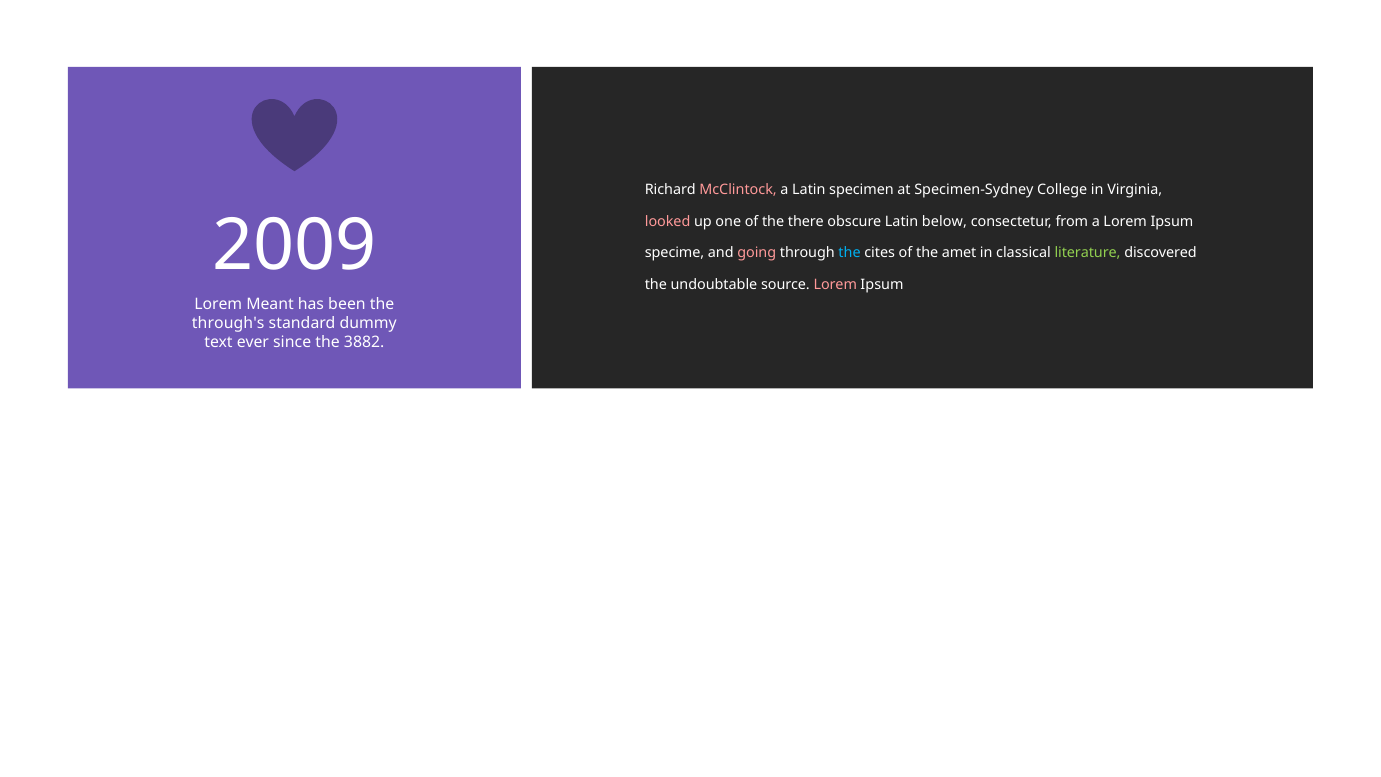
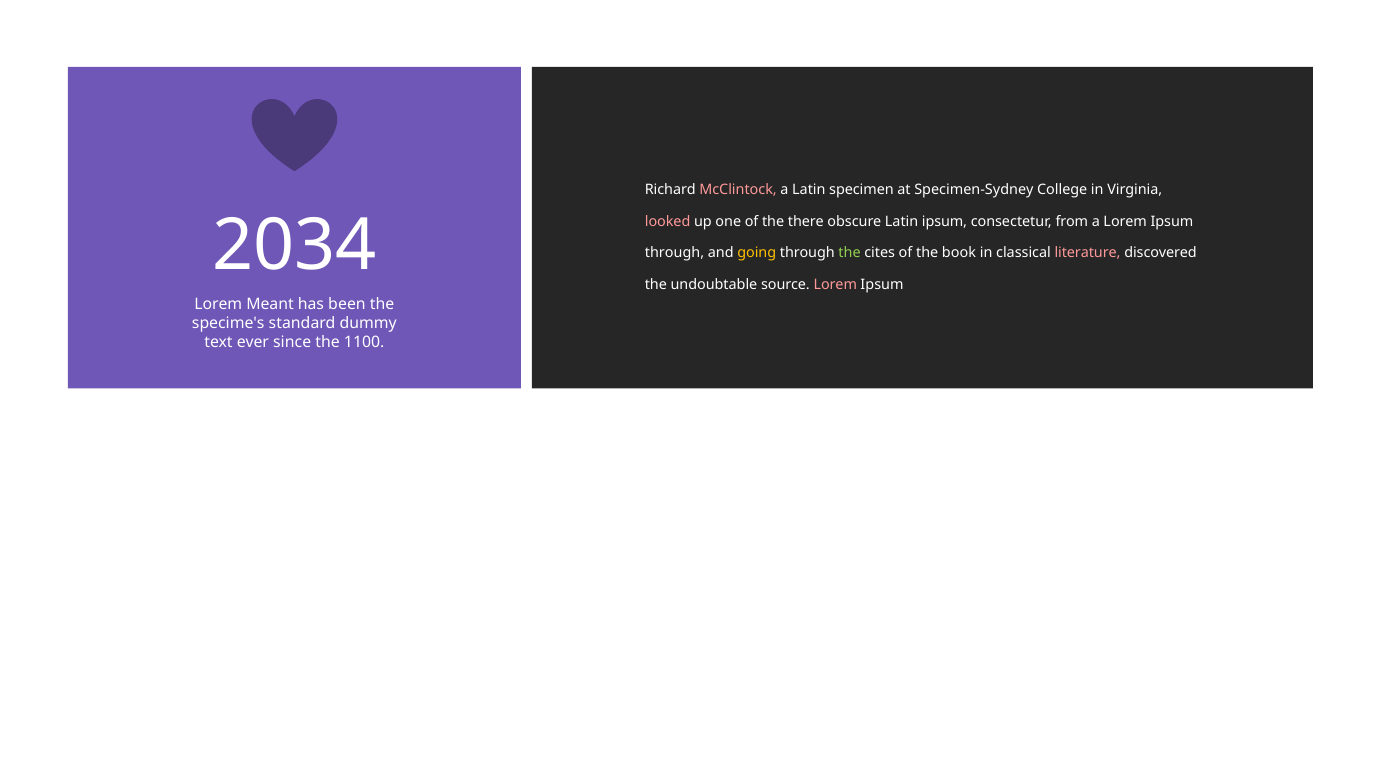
Latin below: below -> ipsum (944, 221)
2009: 2009 -> 2034 (294, 246)
specime: specime -> through (675, 253)
going colour: pink -> yellow (757, 253)
the colour: light blue -> light green (850, 253)
amet: amet -> book (959, 253)
literature colour: light green -> pink (1088, 253)
through's: through's -> specime's (228, 324)
3882: 3882 -> 1100 (364, 343)
